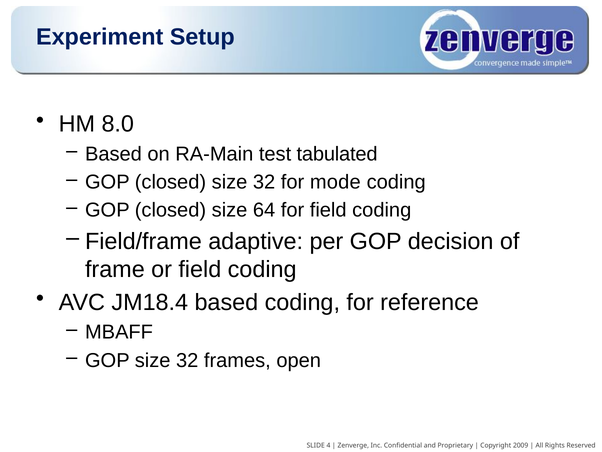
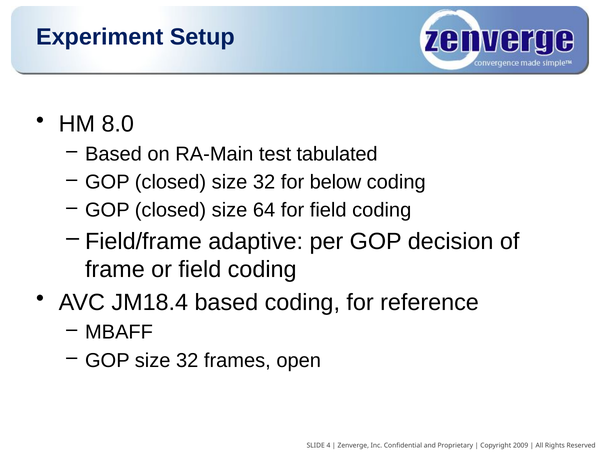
mode: mode -> below (336, 182)
